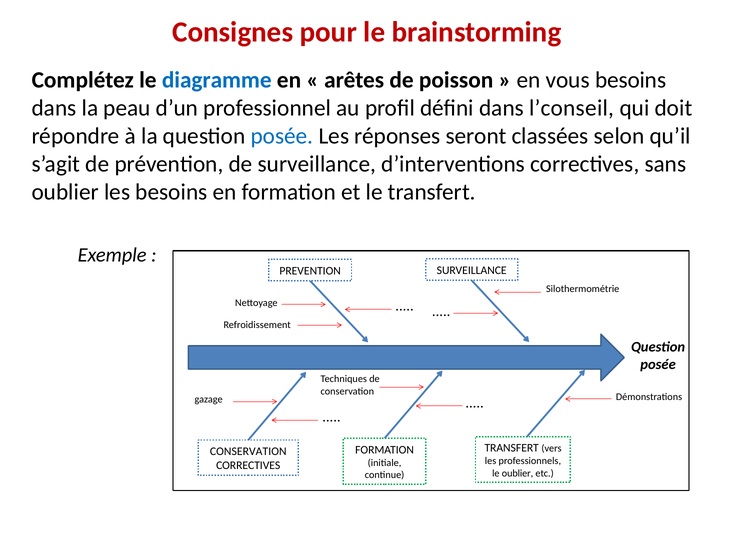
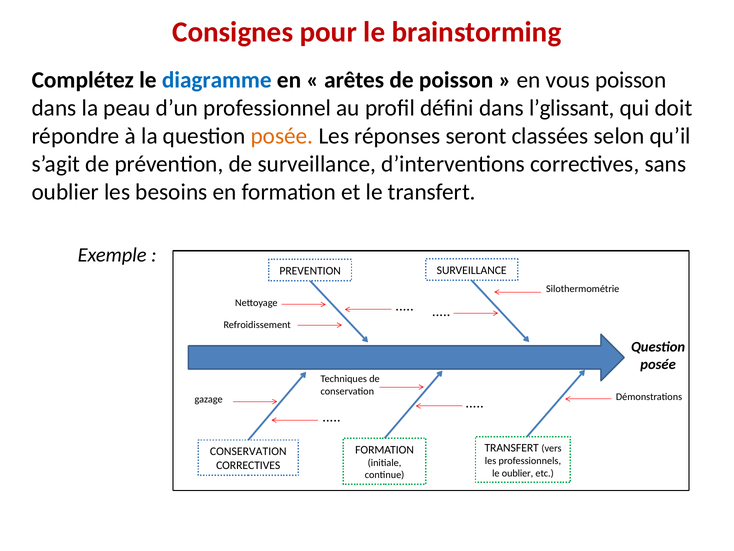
vous besoins: besoins -> poisson (631, 80)
l’conseil: l’conseil -> l’glissant (572, 108)
posée colour: blue -> orange (282, 136)
